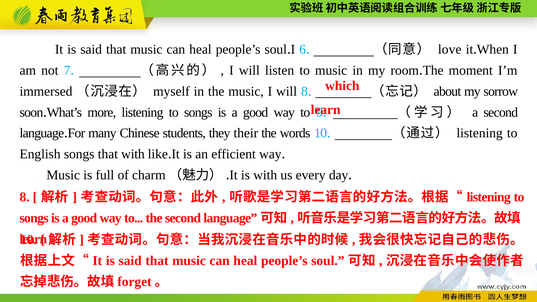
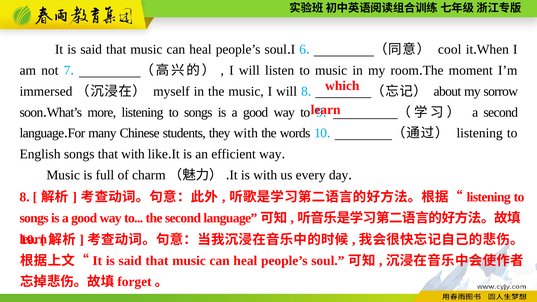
love: love -> cool (450, 50)
they their: their -> with (246, 133)
